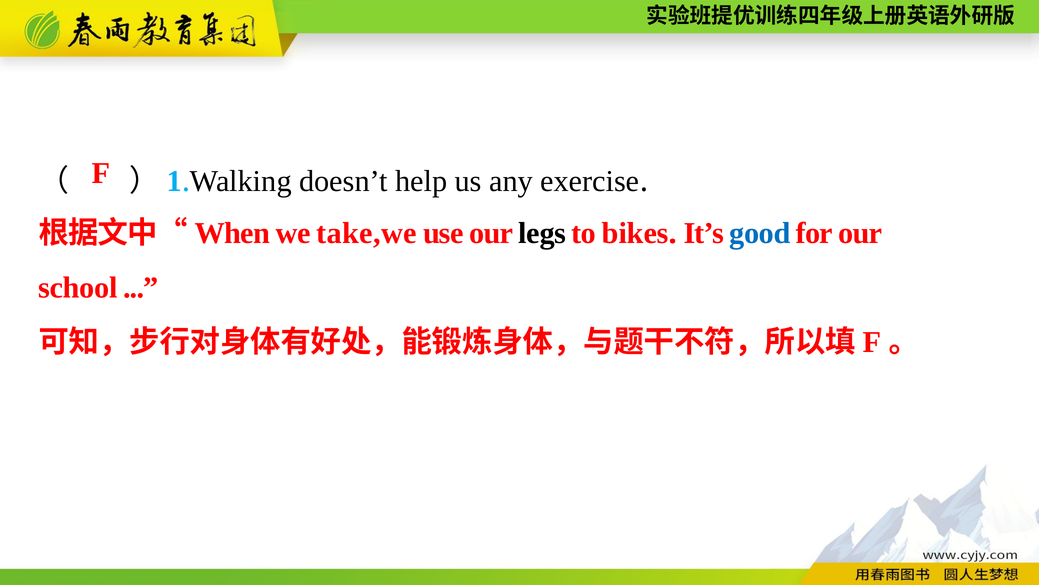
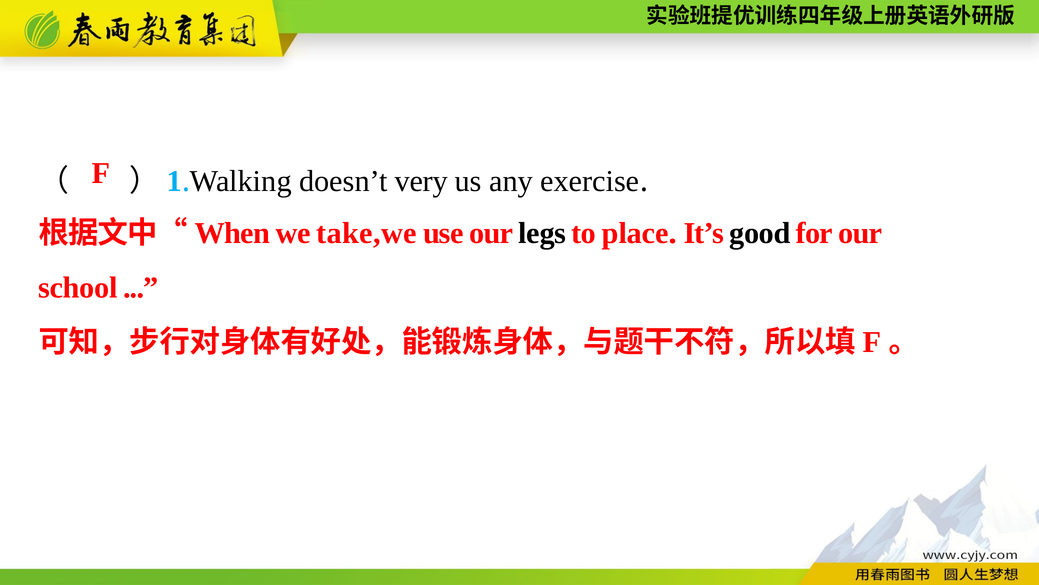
help: help -> very (421, 181)
bikes: bikes -> place (635, 233)
good colour: blue -> black (760, 233)
